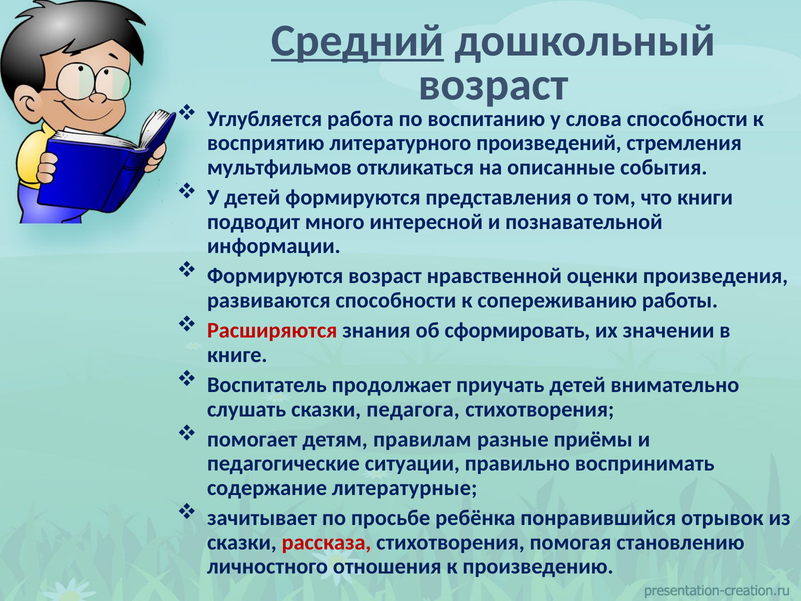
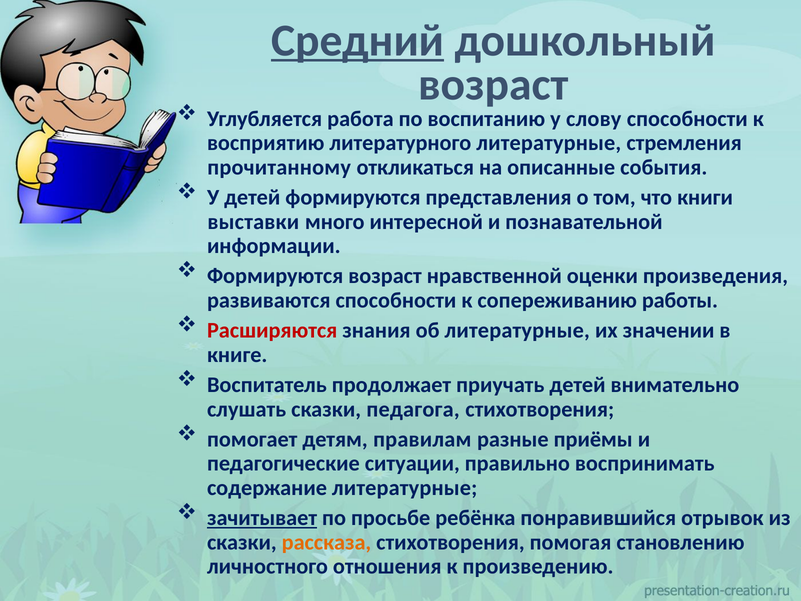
слова: слова -> слову (594, 119)
литературного произведений: произведений -> литературные (549, 143)
мультфильмов: мультфильмов -> прочитанному (279, 167)
подводит: подводит -> выставки (253, 222)
об сформировать: сформировать -> литературные (517, 330)
зачитывает underline: none -> present (262, 518)
рассказа colour: red -> orange (326, 542)
